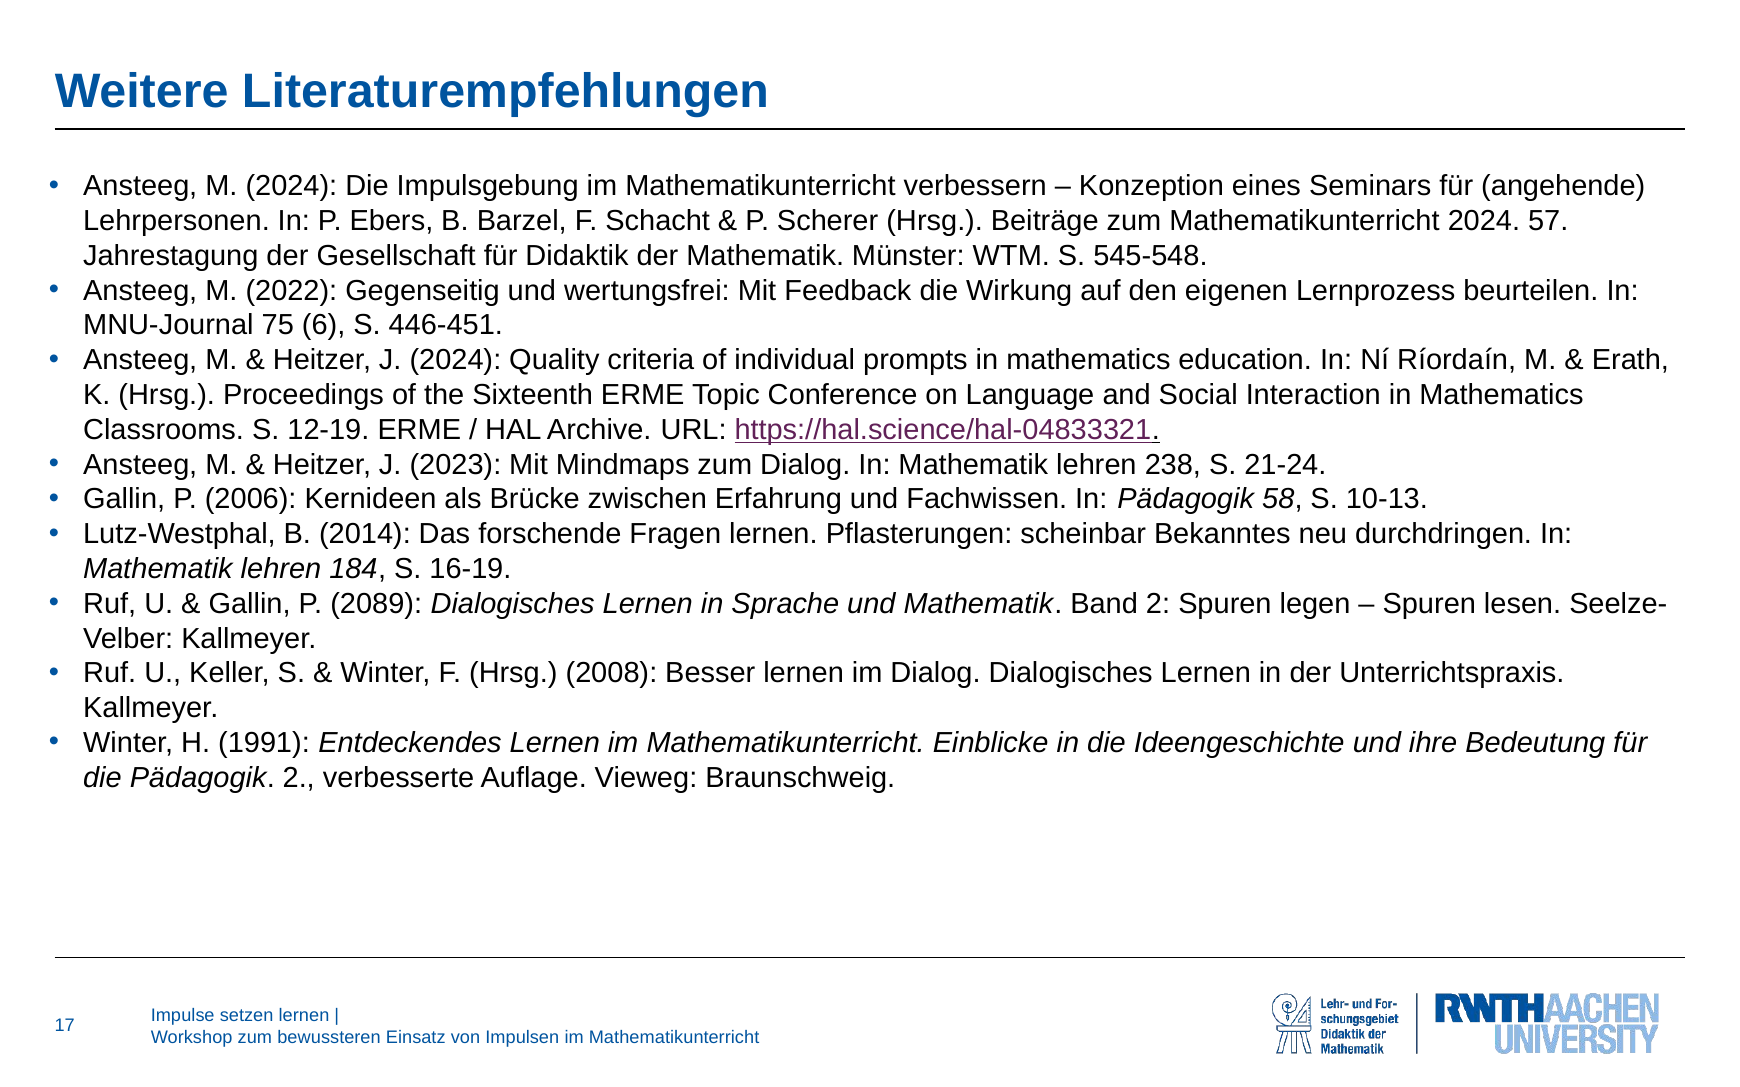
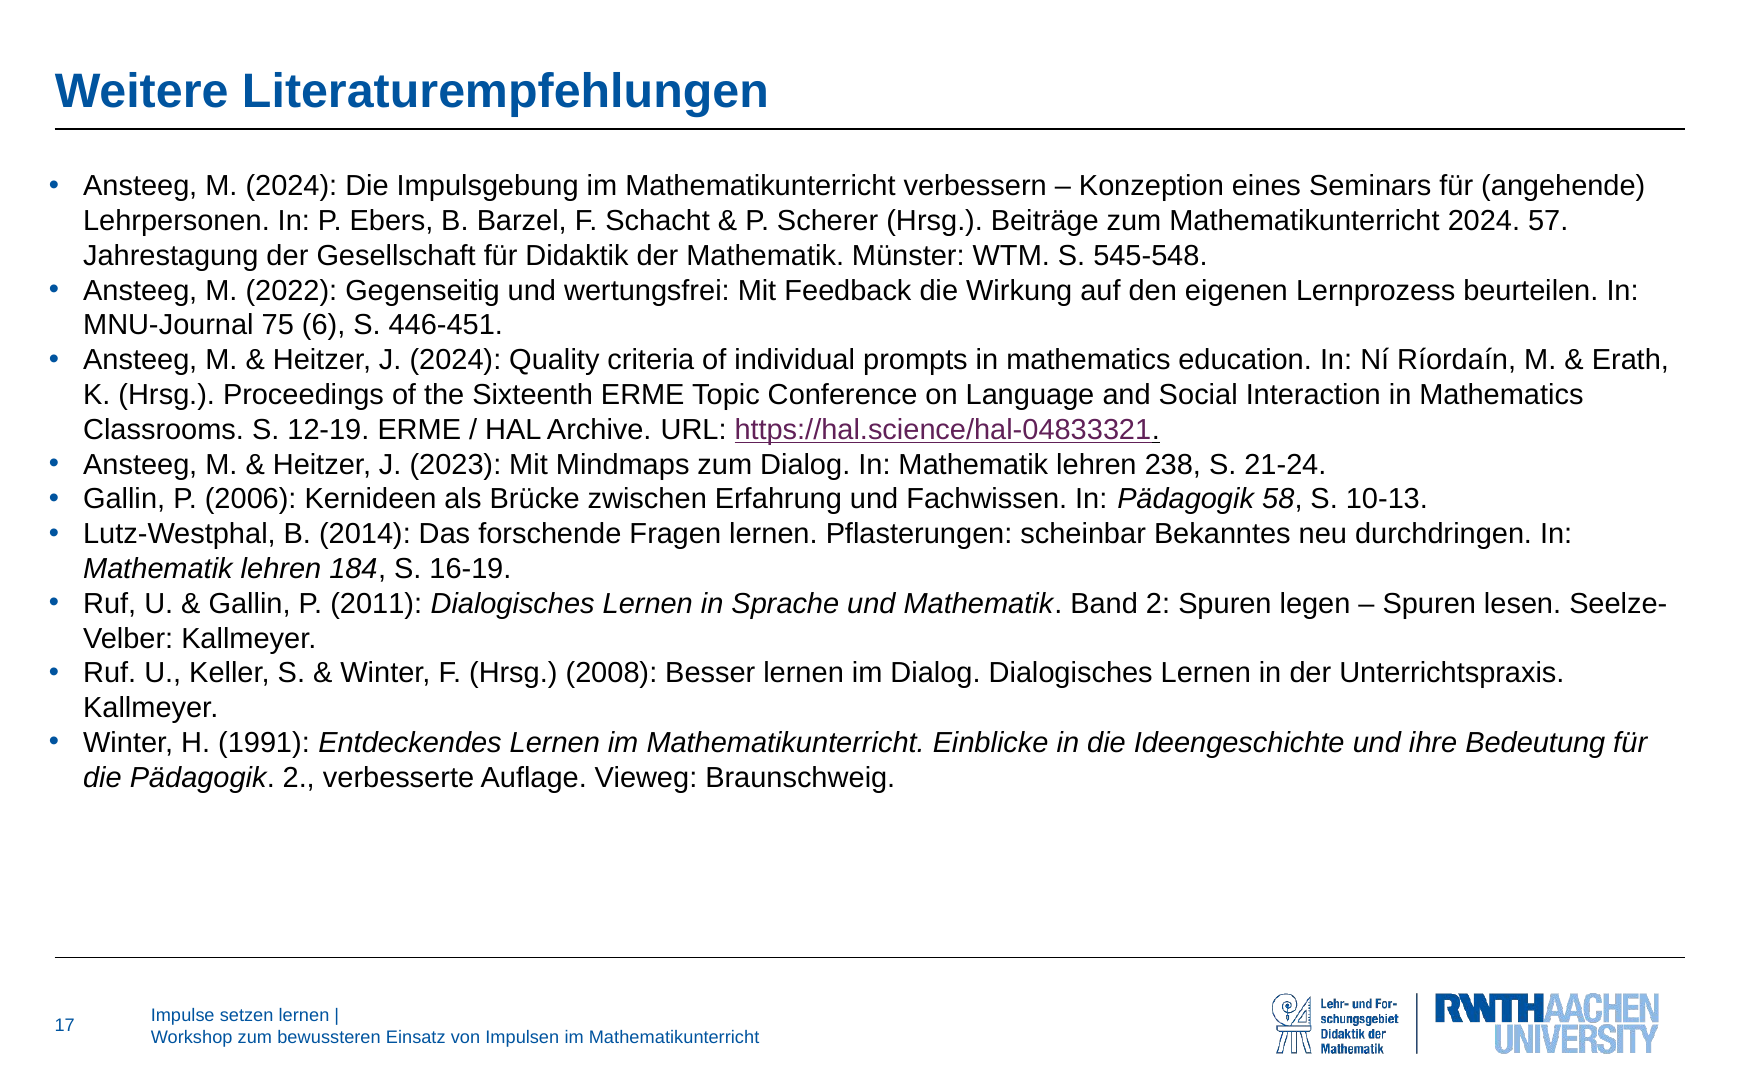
2089: 2089 -> 2011 (376, 604)
